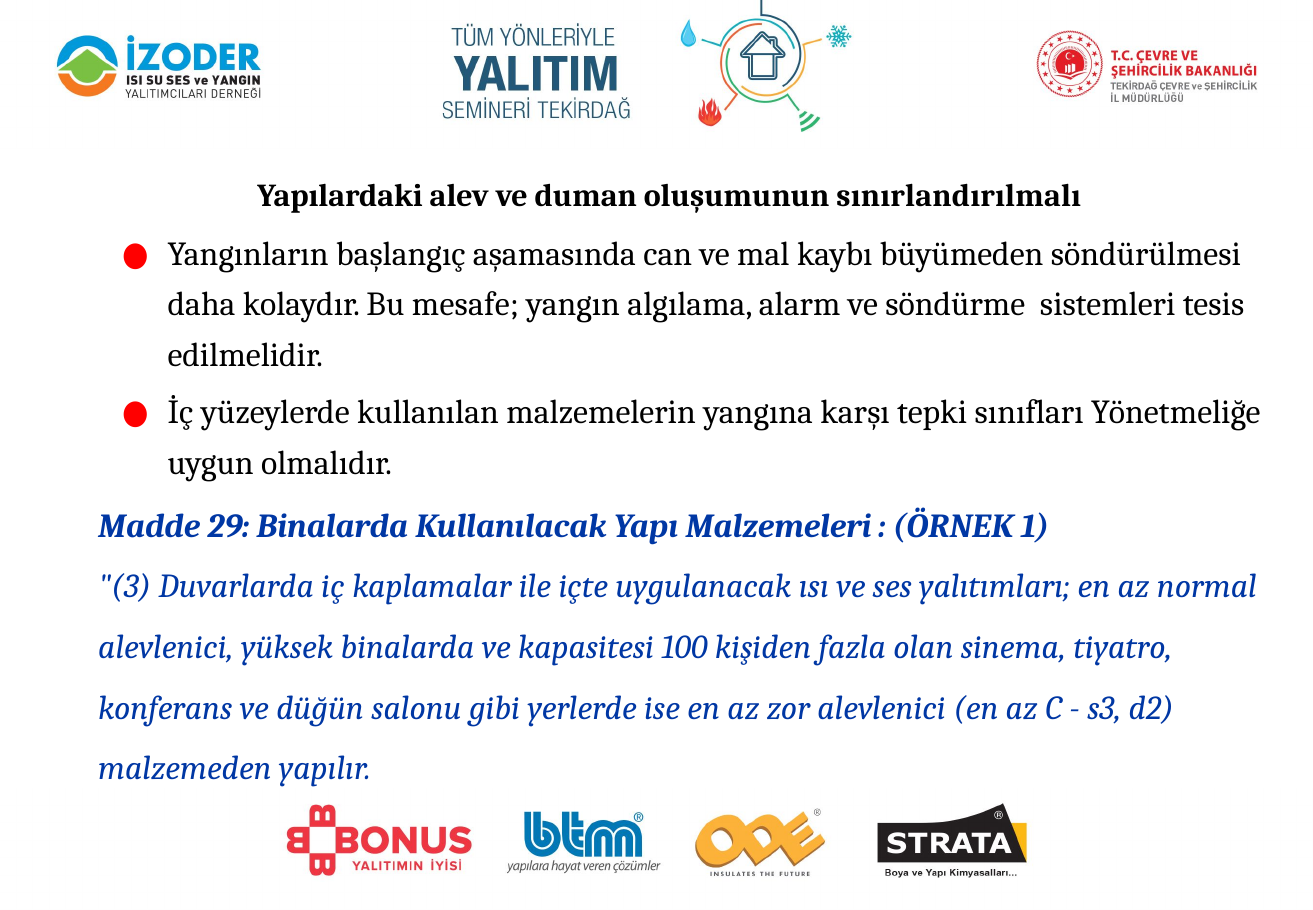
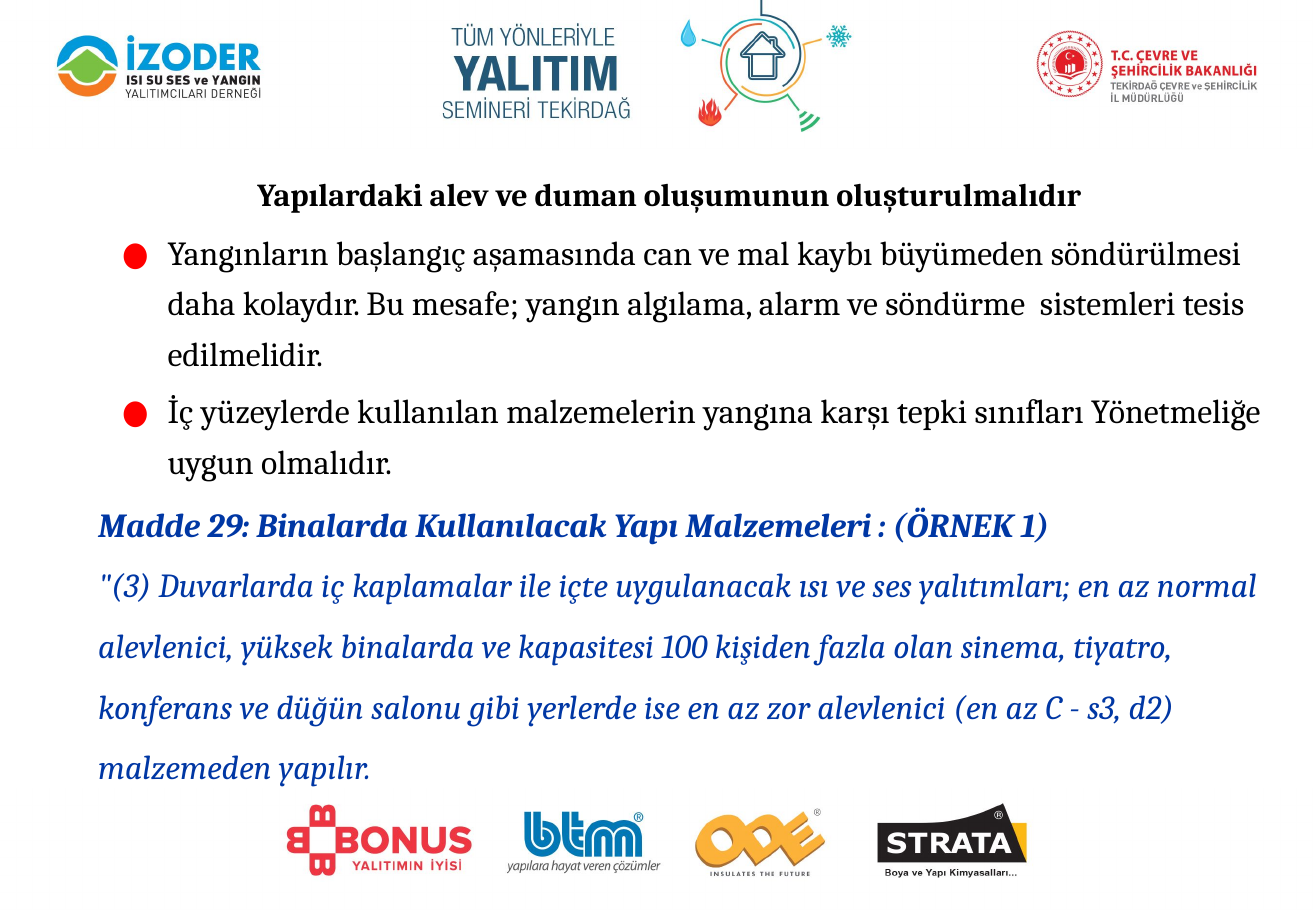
sınırlandırılmalı: sınırlandırılmalı -> oluşturulmalıdır (959, 196)
